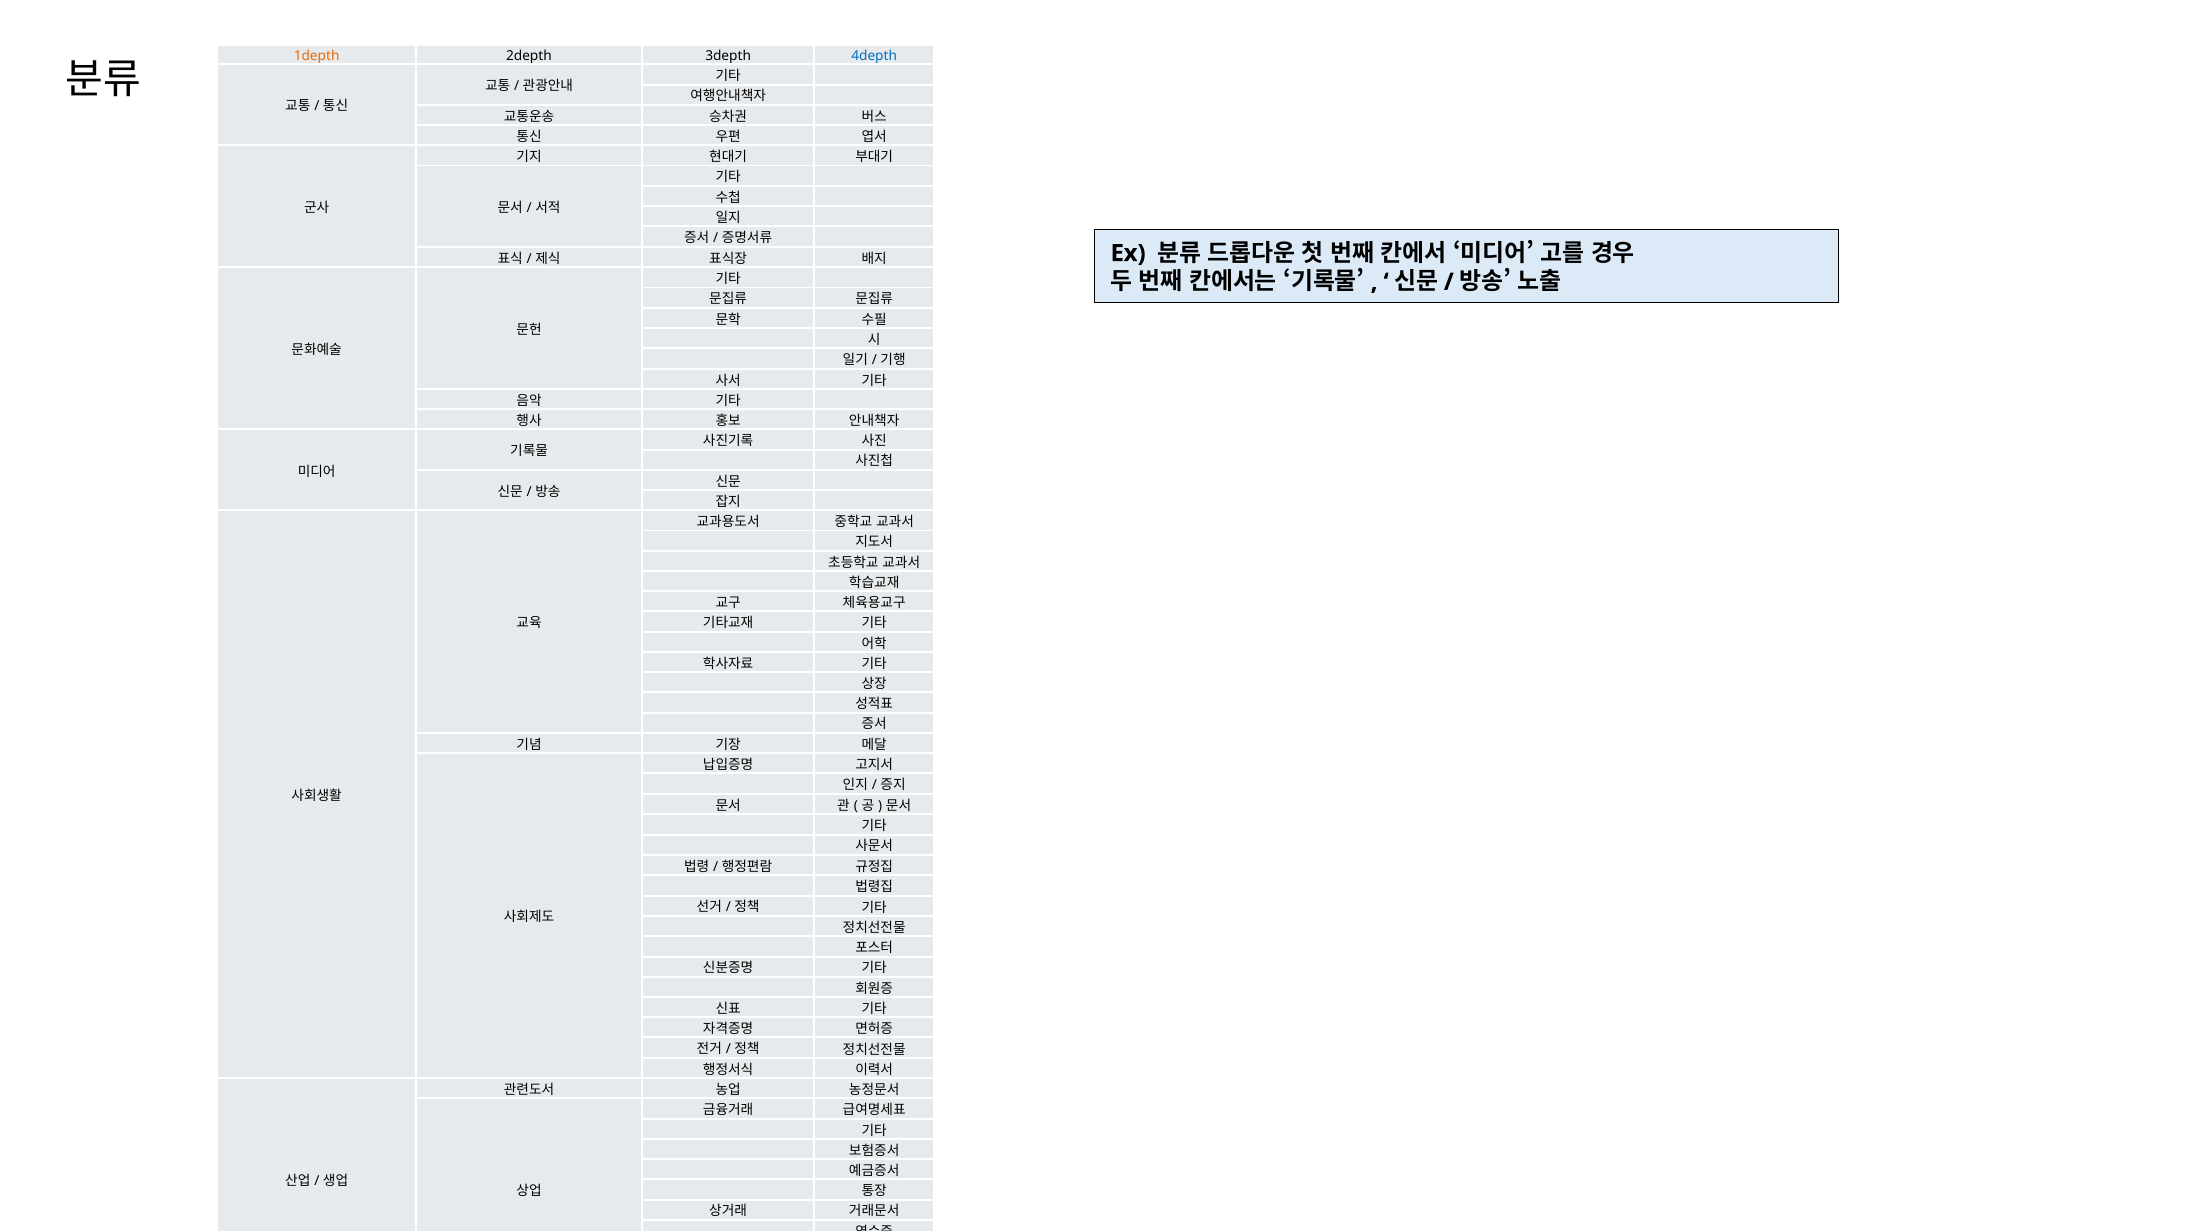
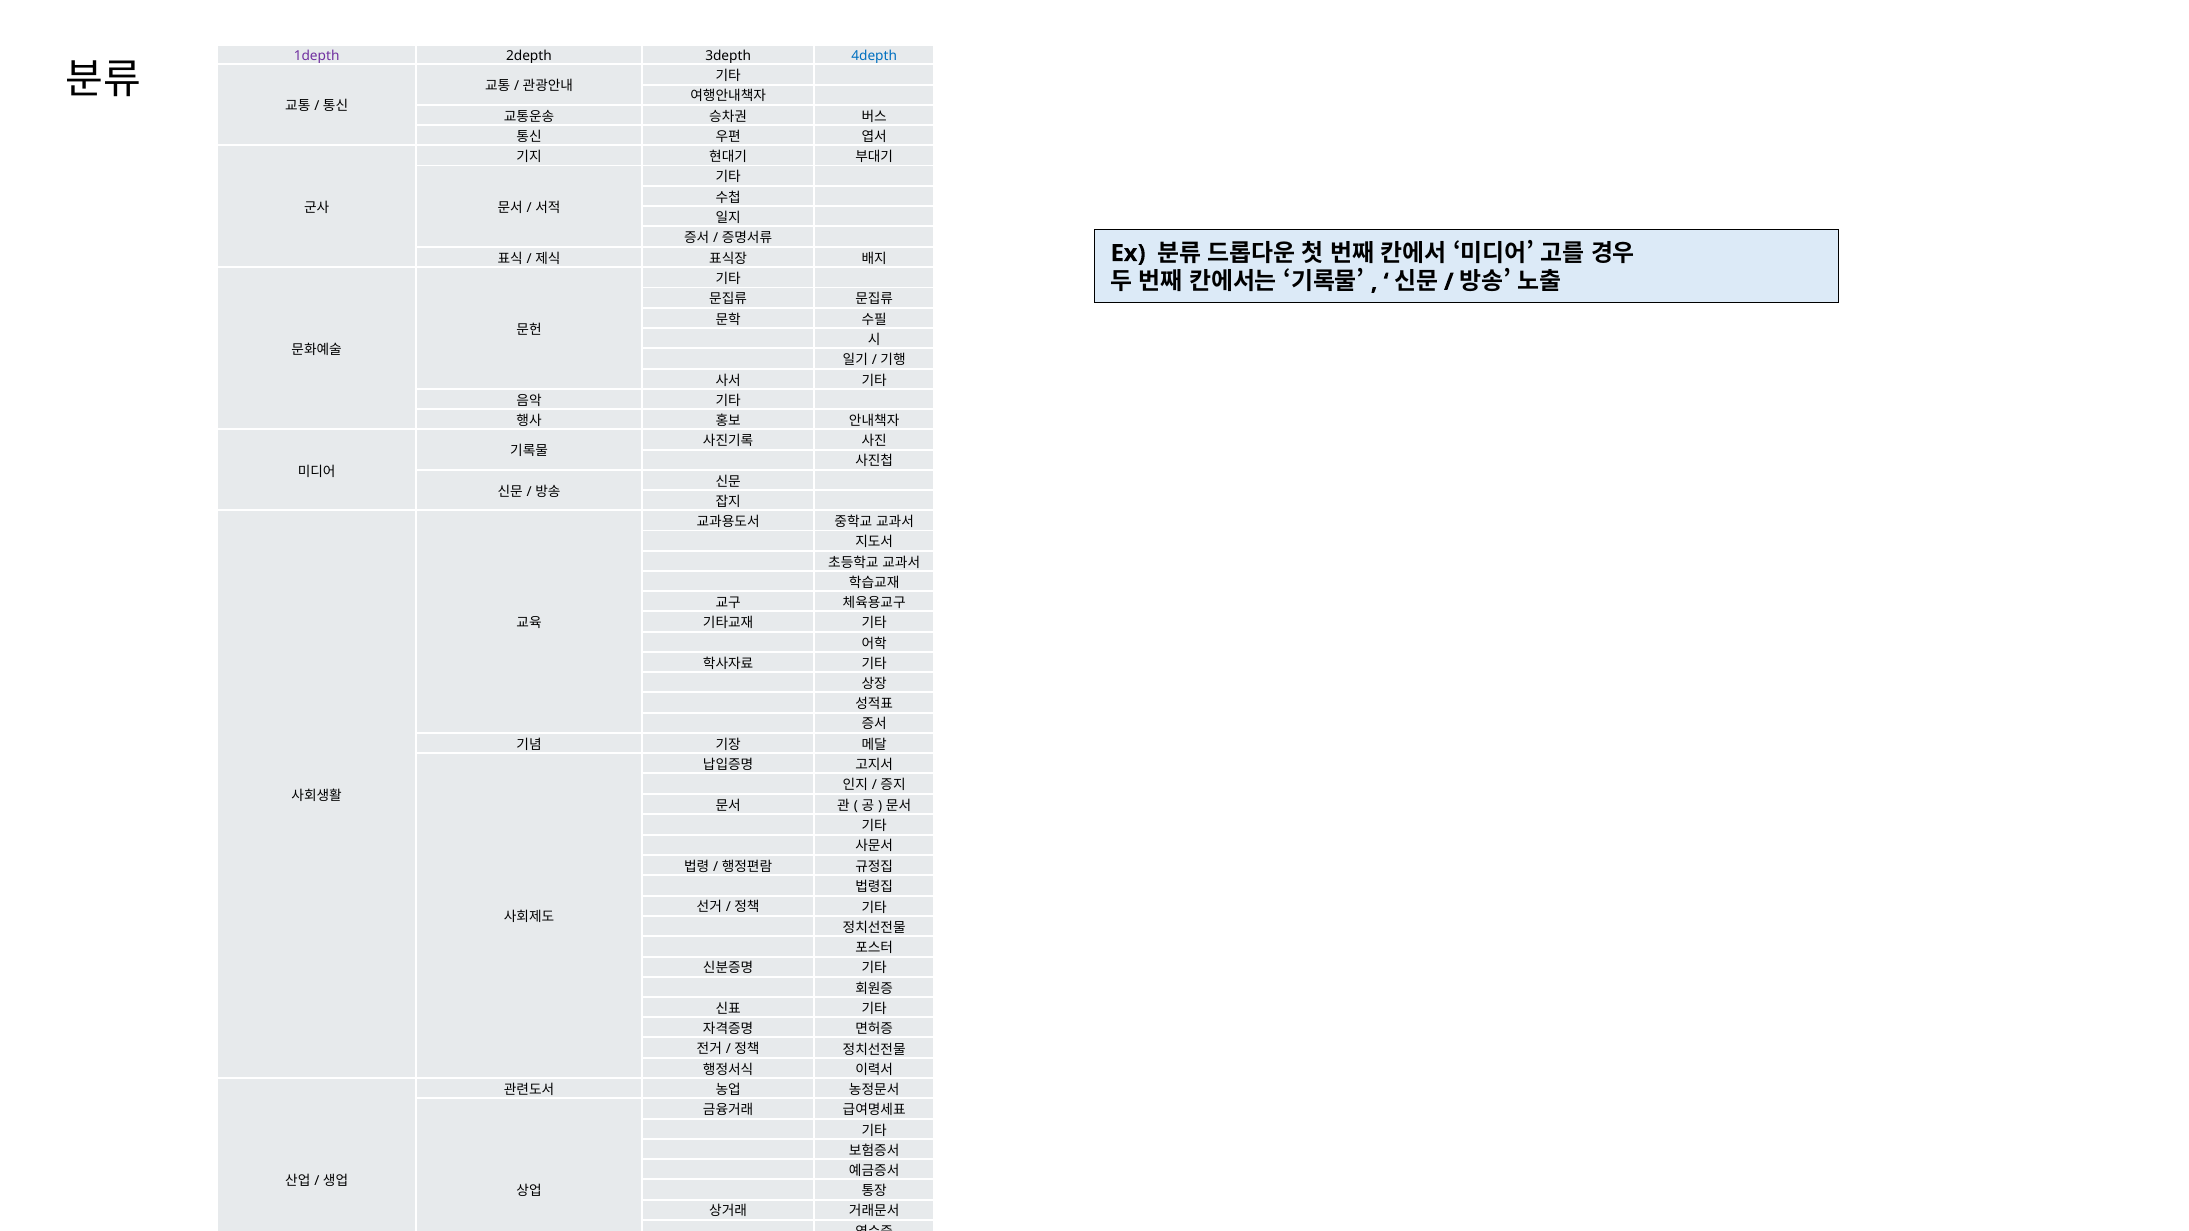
1depth colour: orange -> purple (317, 56)
